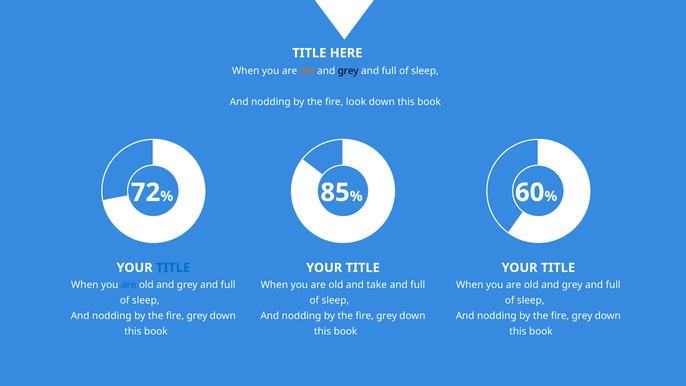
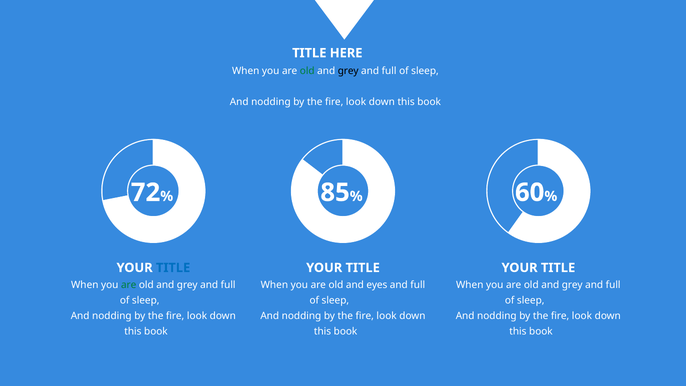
old colour: orange -> green (307, 71)
are colour: blue -> green (129, 285)
take: take -> eyes (377, 285)
grey: grey -> look (197, 316)
grey: grey -> look (387, 316)
grey: grey -> look (582, 316)
